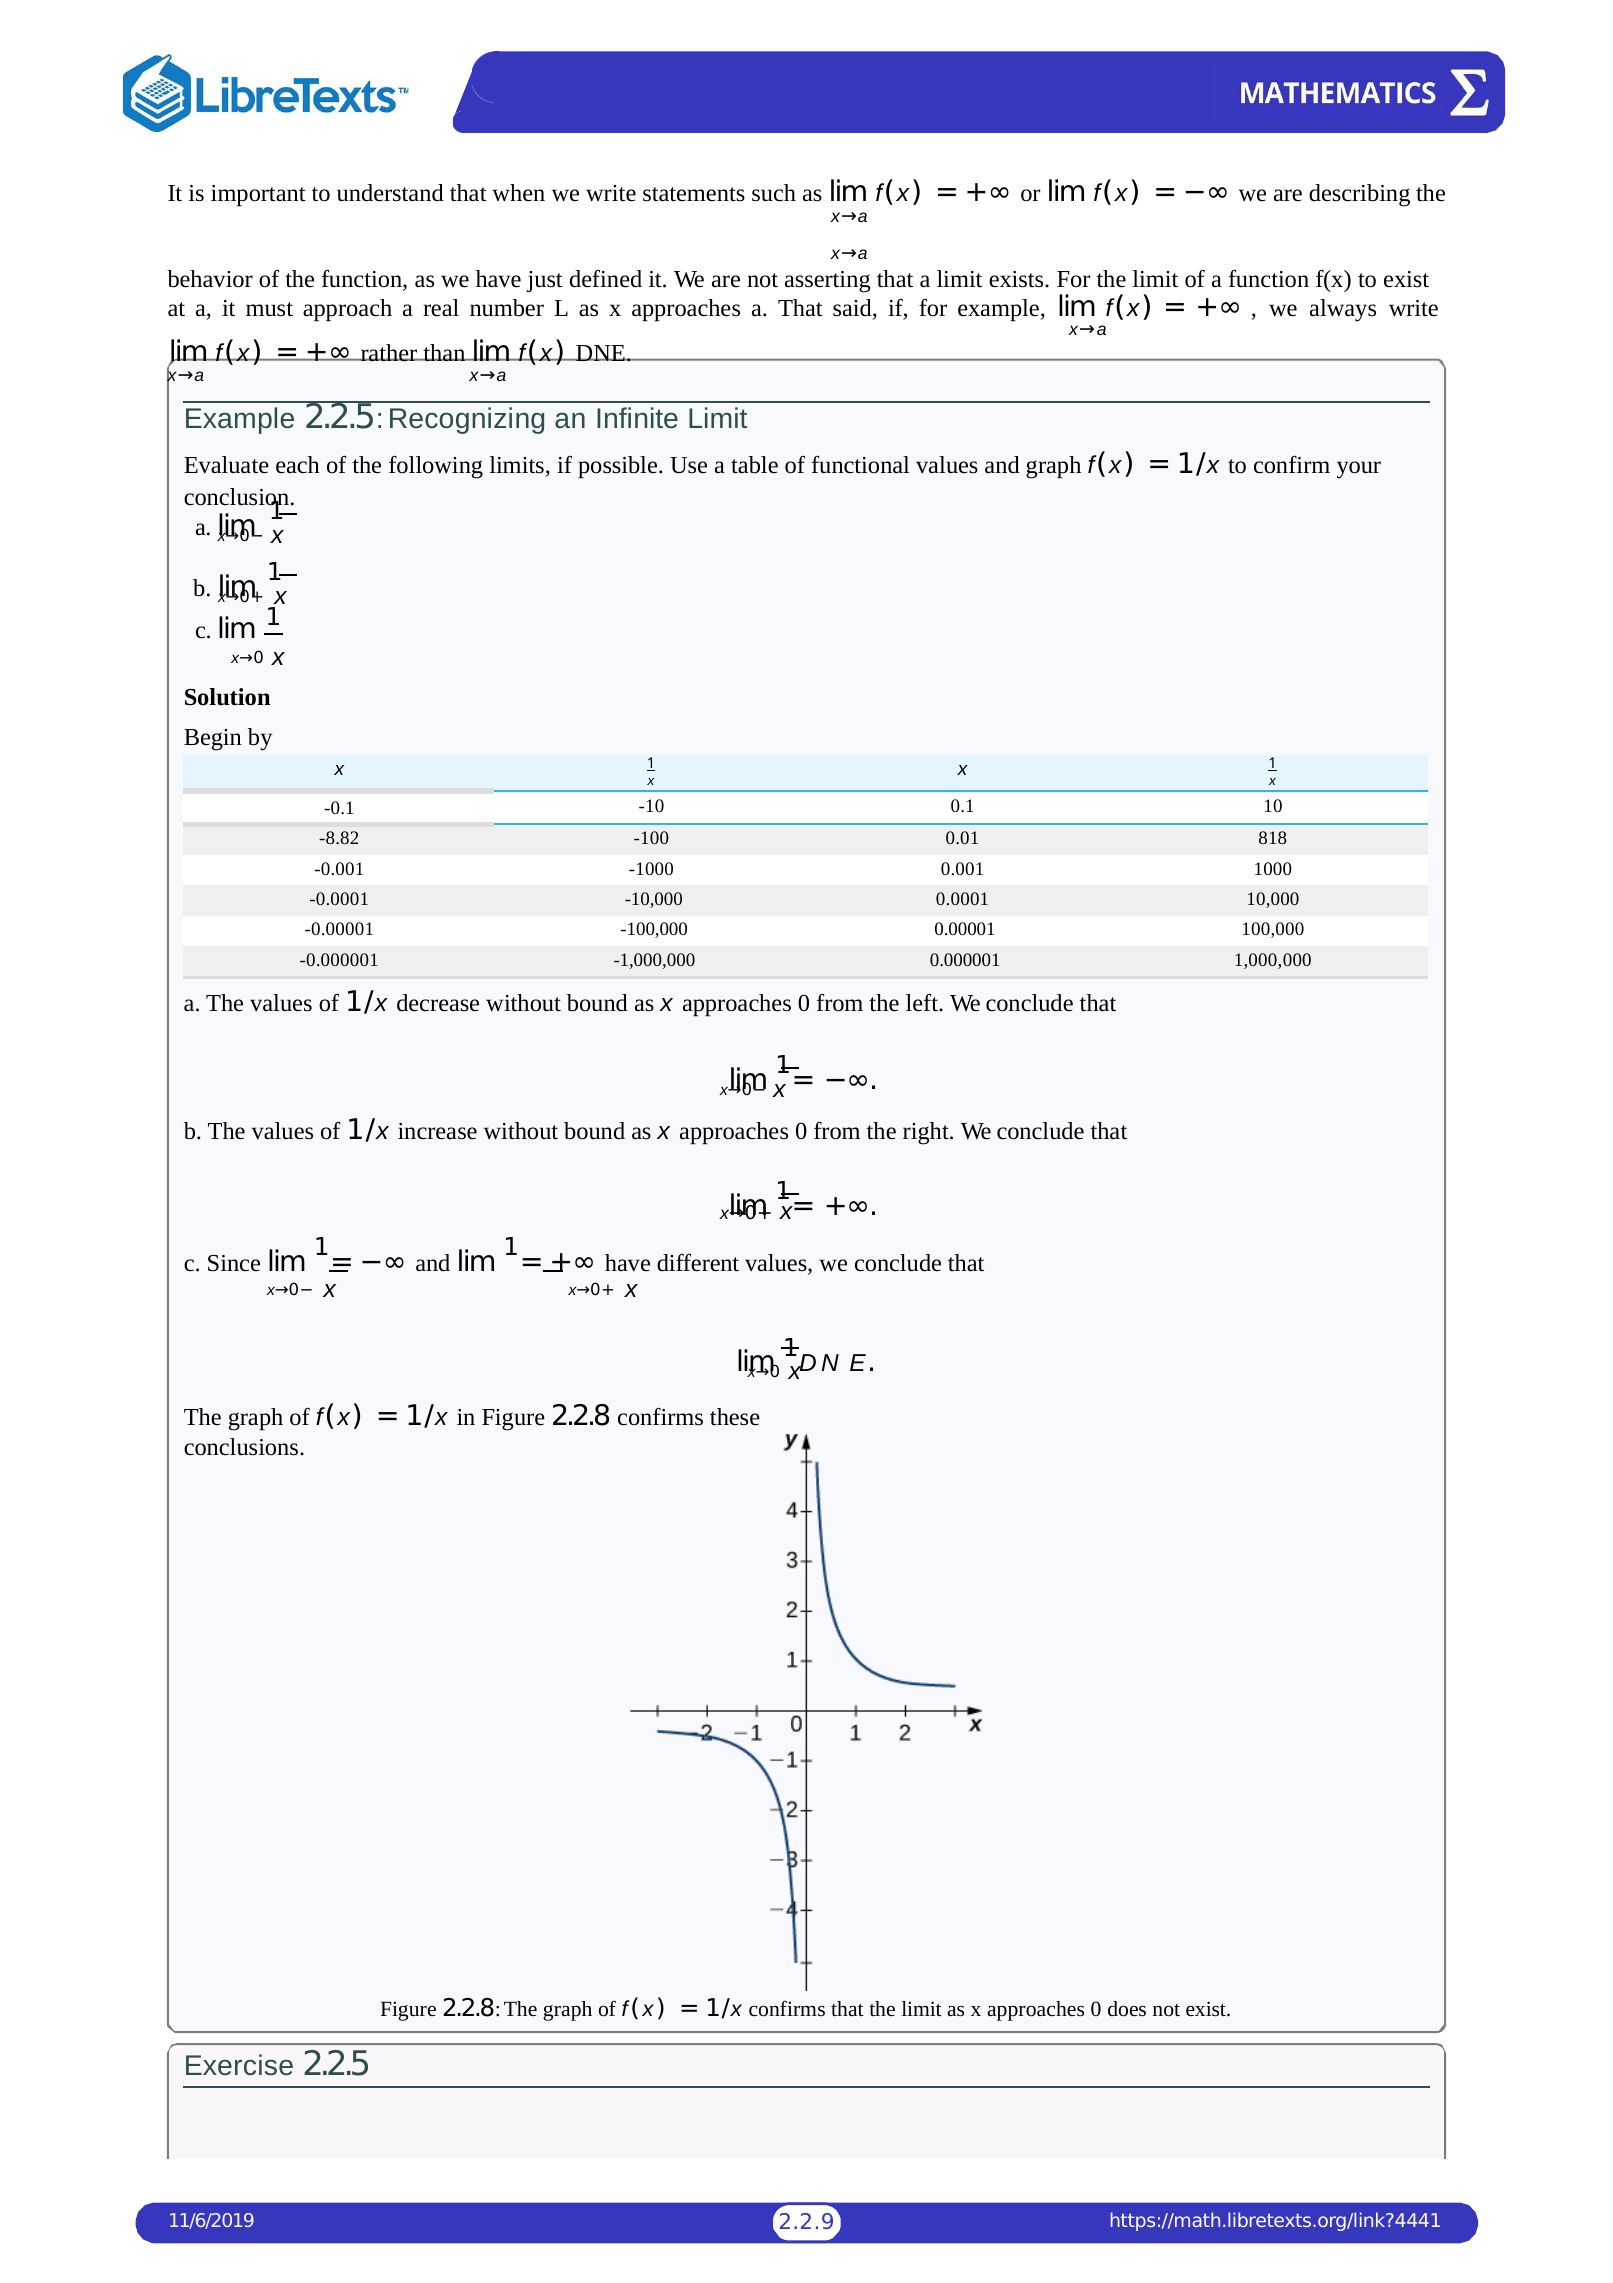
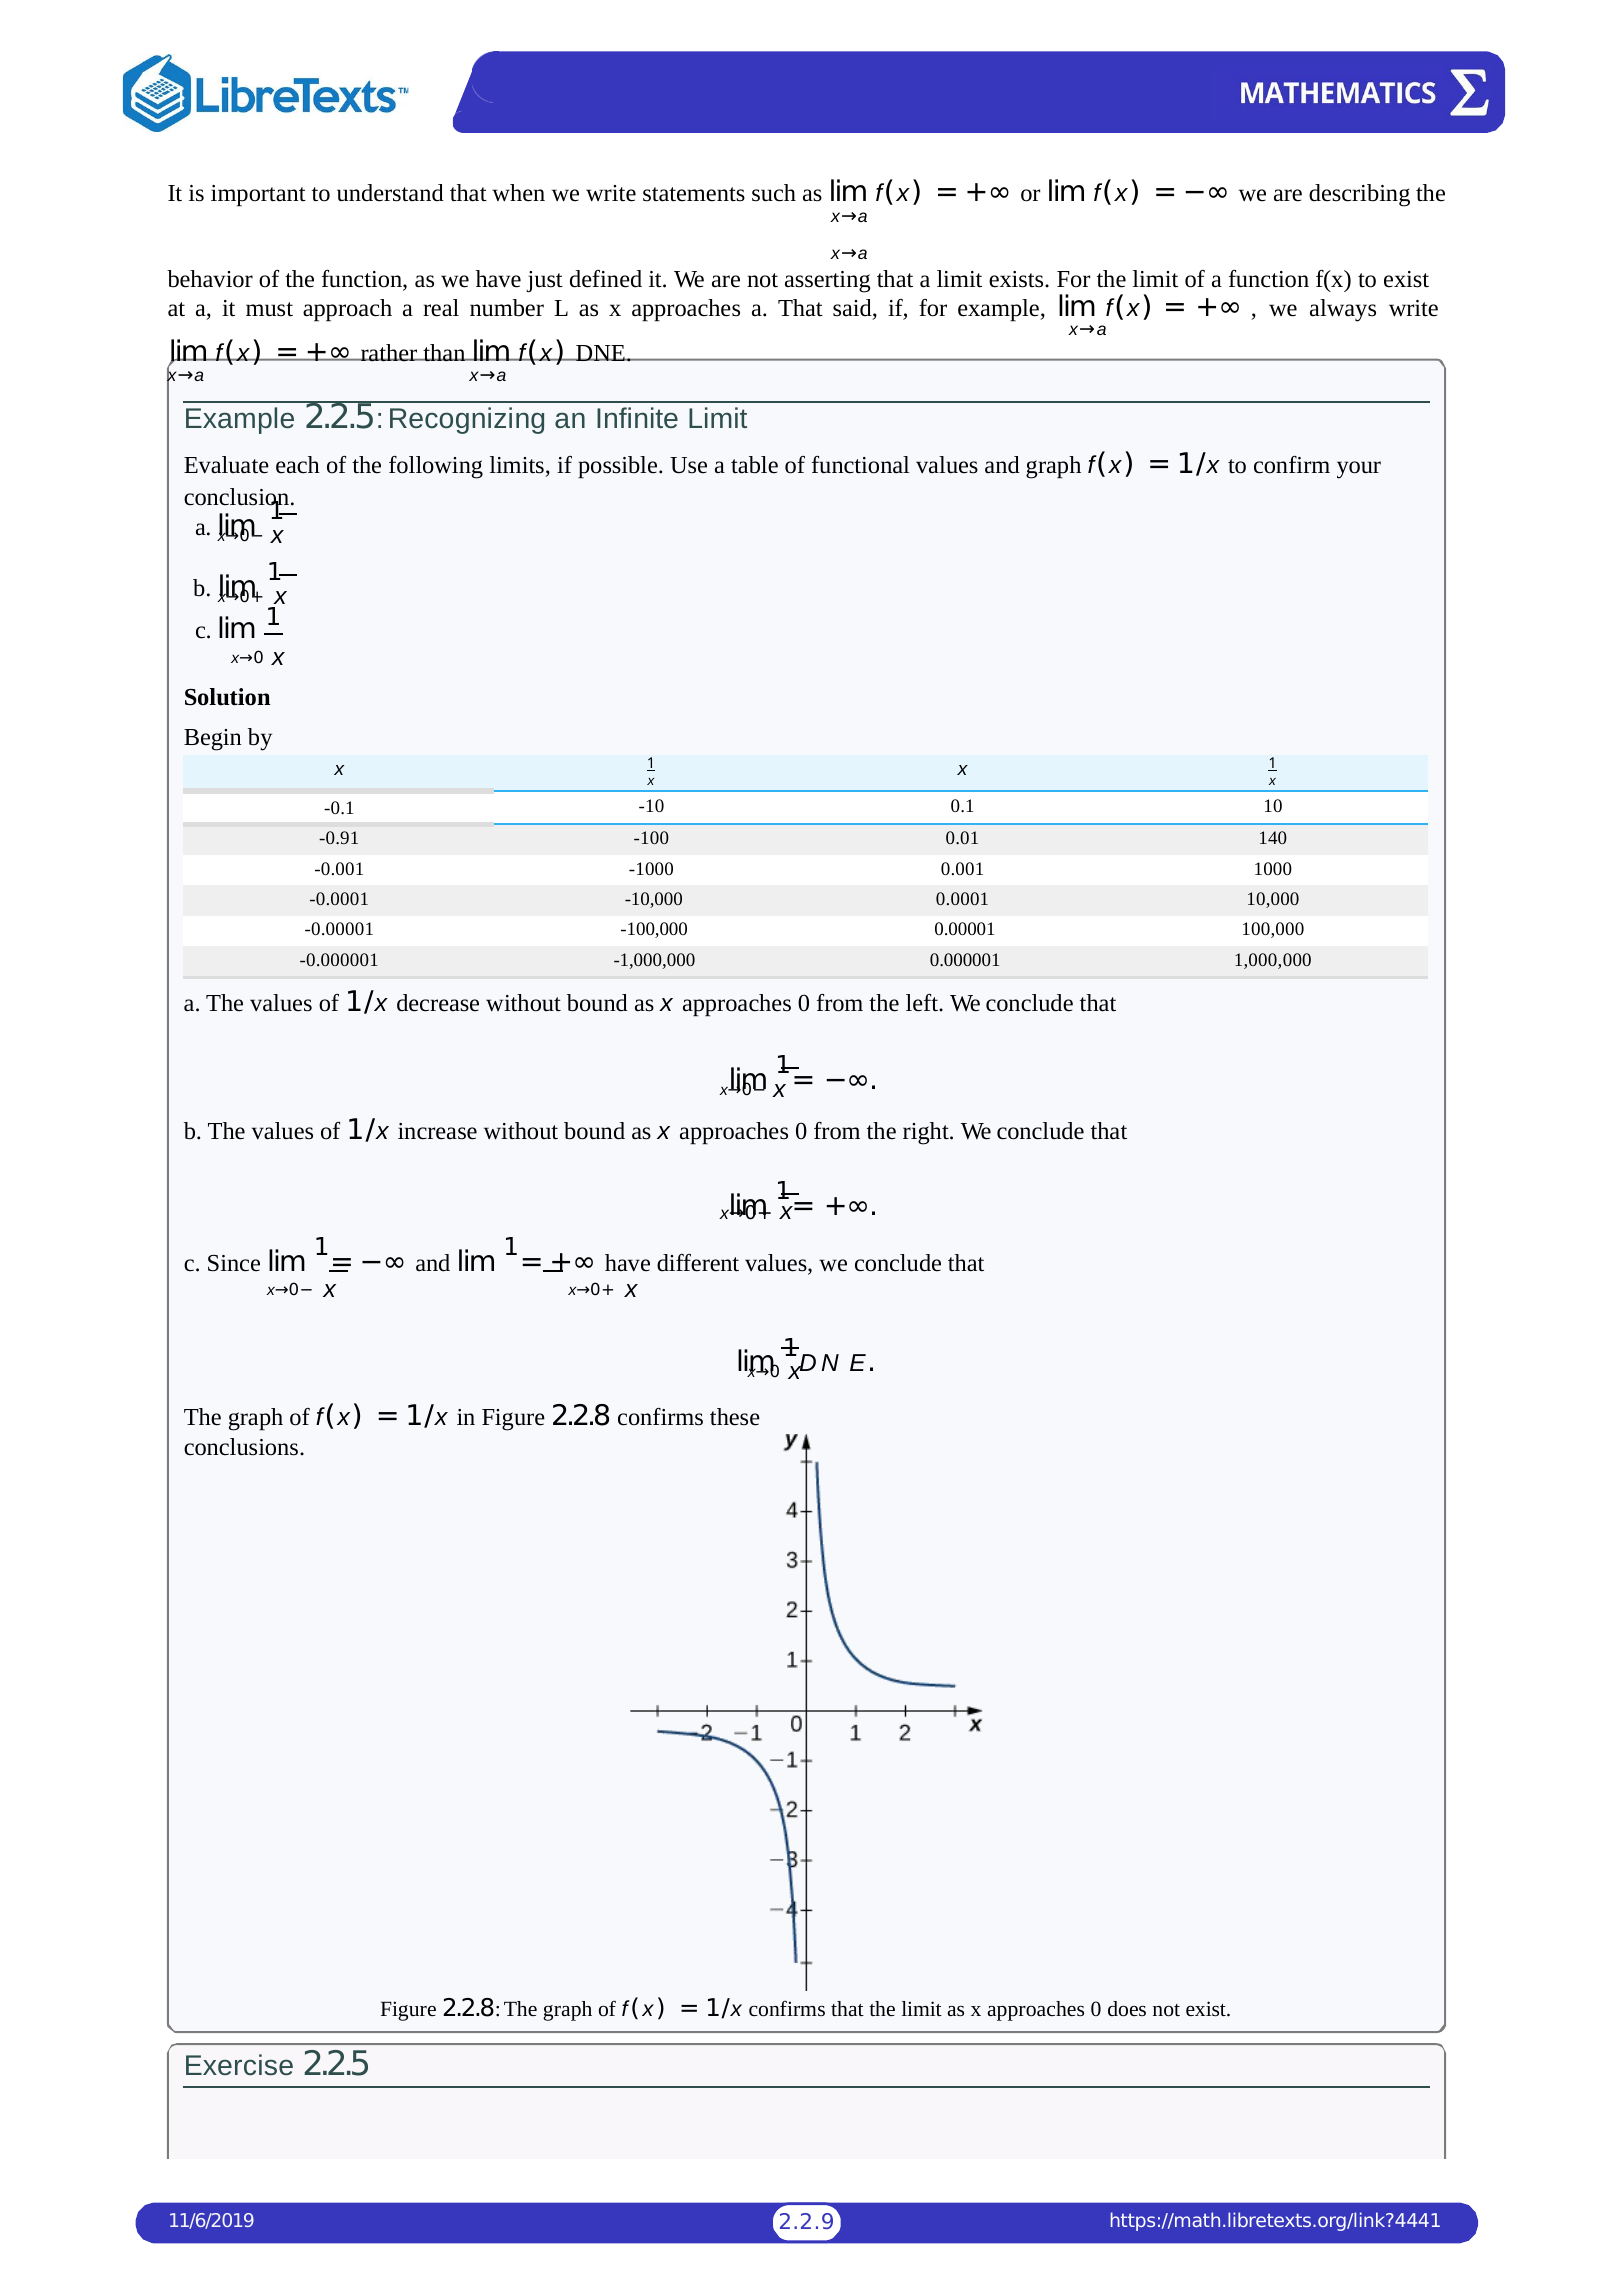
-8.82: -8.82 -> -0.91 (339, 838)
818: 818 -> 140 (1273, 838)
